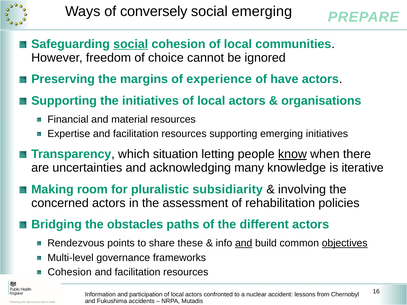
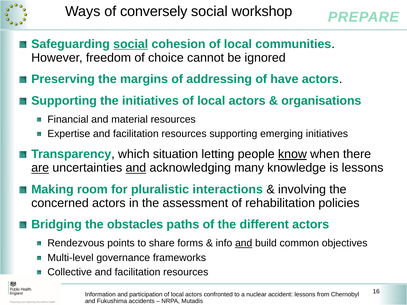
social emerging: emerging -> workshop (262, 11)
experience: experience -> addressing (219, 79)
are underline: none -> present (40, 168)
and underline: none -> present (136, 168)
is iterative: iterative -> lessons (363, 168)
subsidiarity: subsidiarity -> interactions (228, 189)
these: these -> forms (190, 243)
objectives underline: present -> none (345, 243)
Cohesion: Cohesion -> Collective (70, 272)
